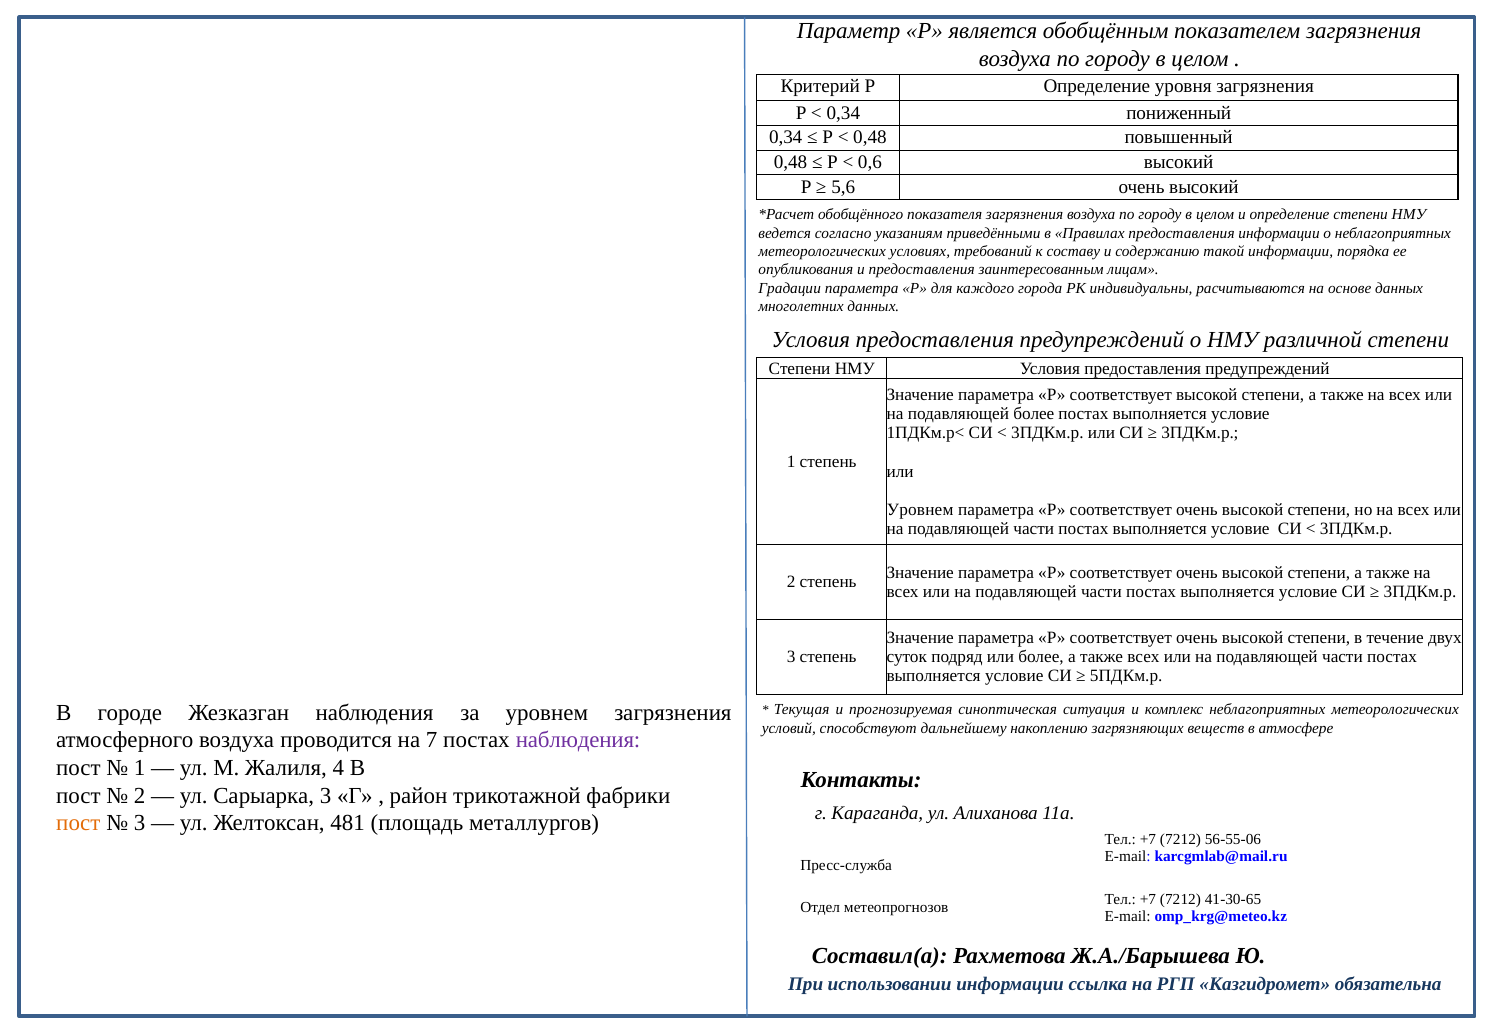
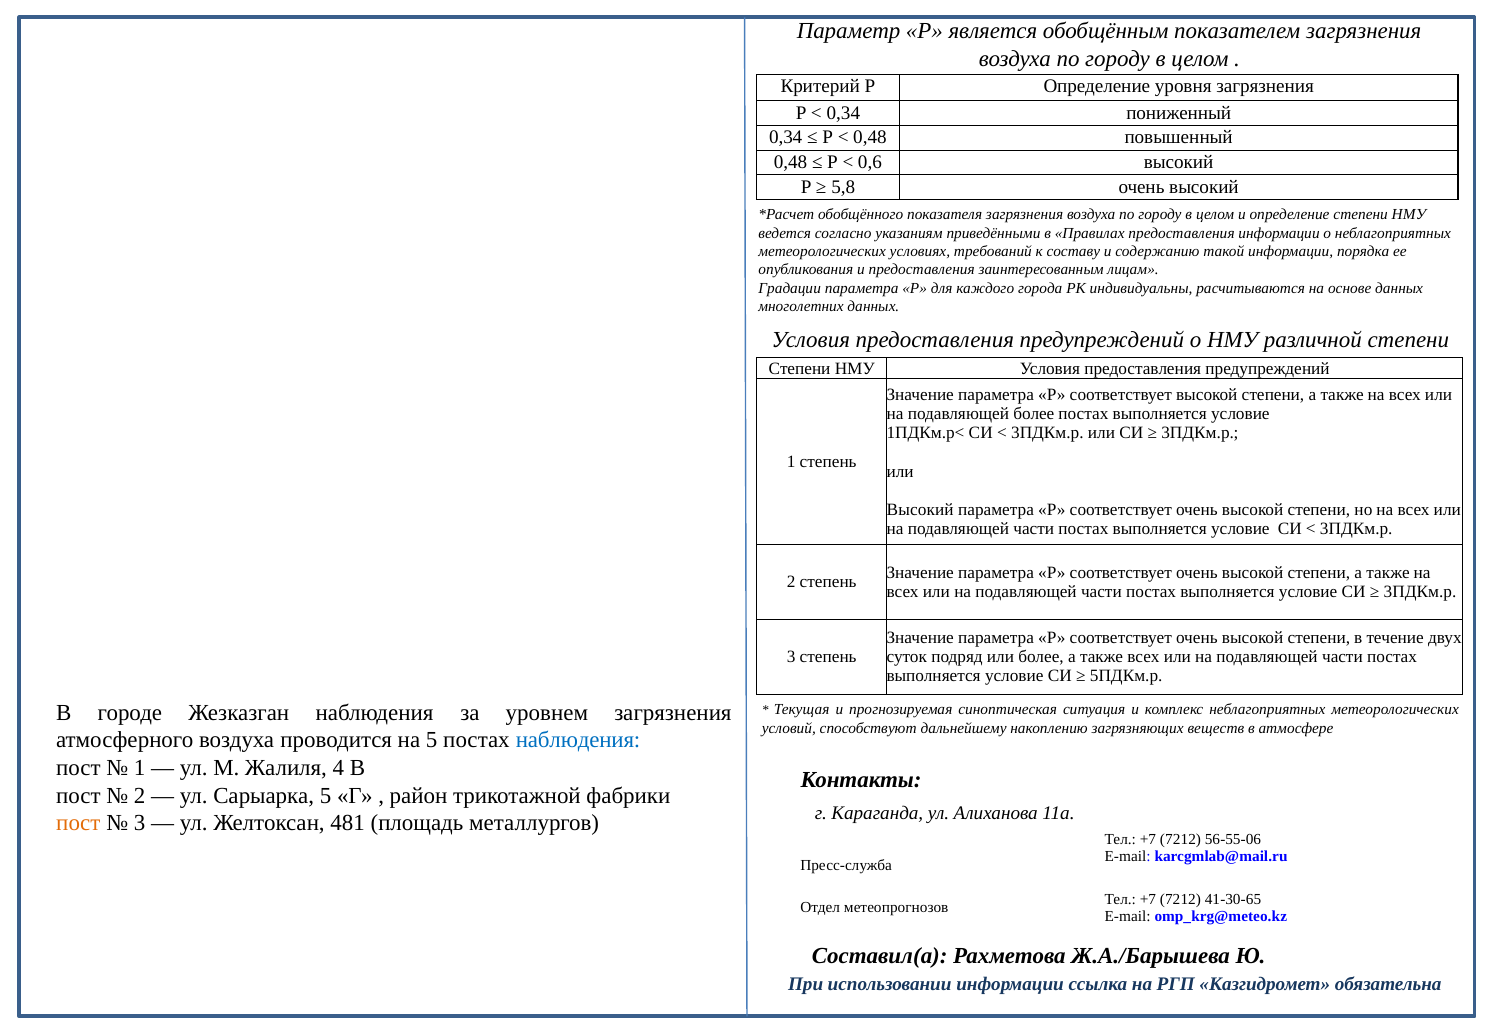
5,6: 5,6 -> 5,8 (843, 187)
Уровнем: Уровнем -> Высокий (920, 510)
на 7: 7 -> 5 (432, 741)
наблюдения colour: purple -> blue (578, 741)
Сарыарка 3: 3 -> 5 (326, 796)
